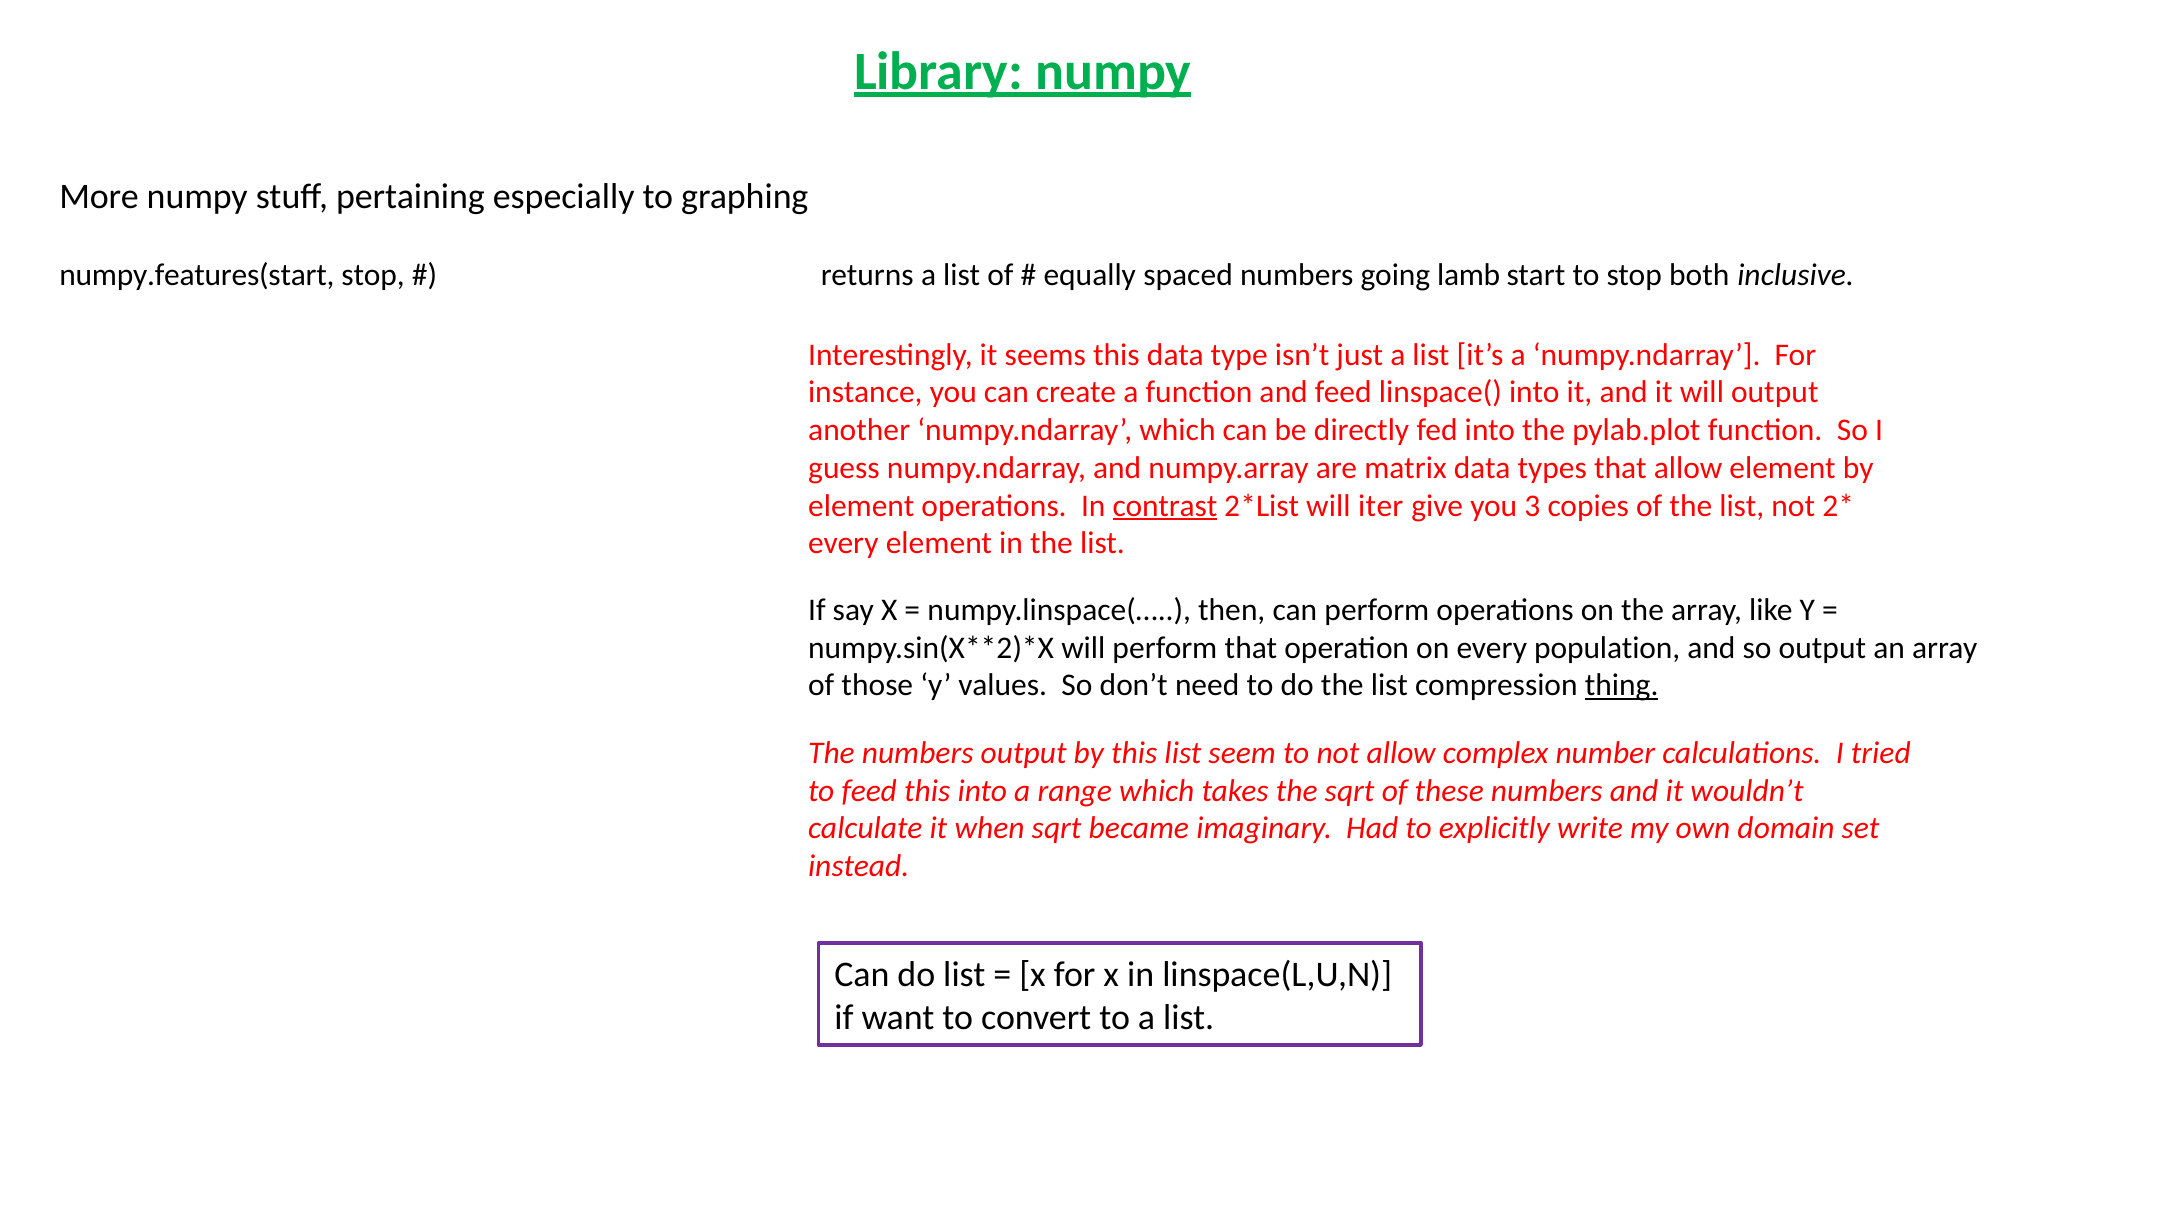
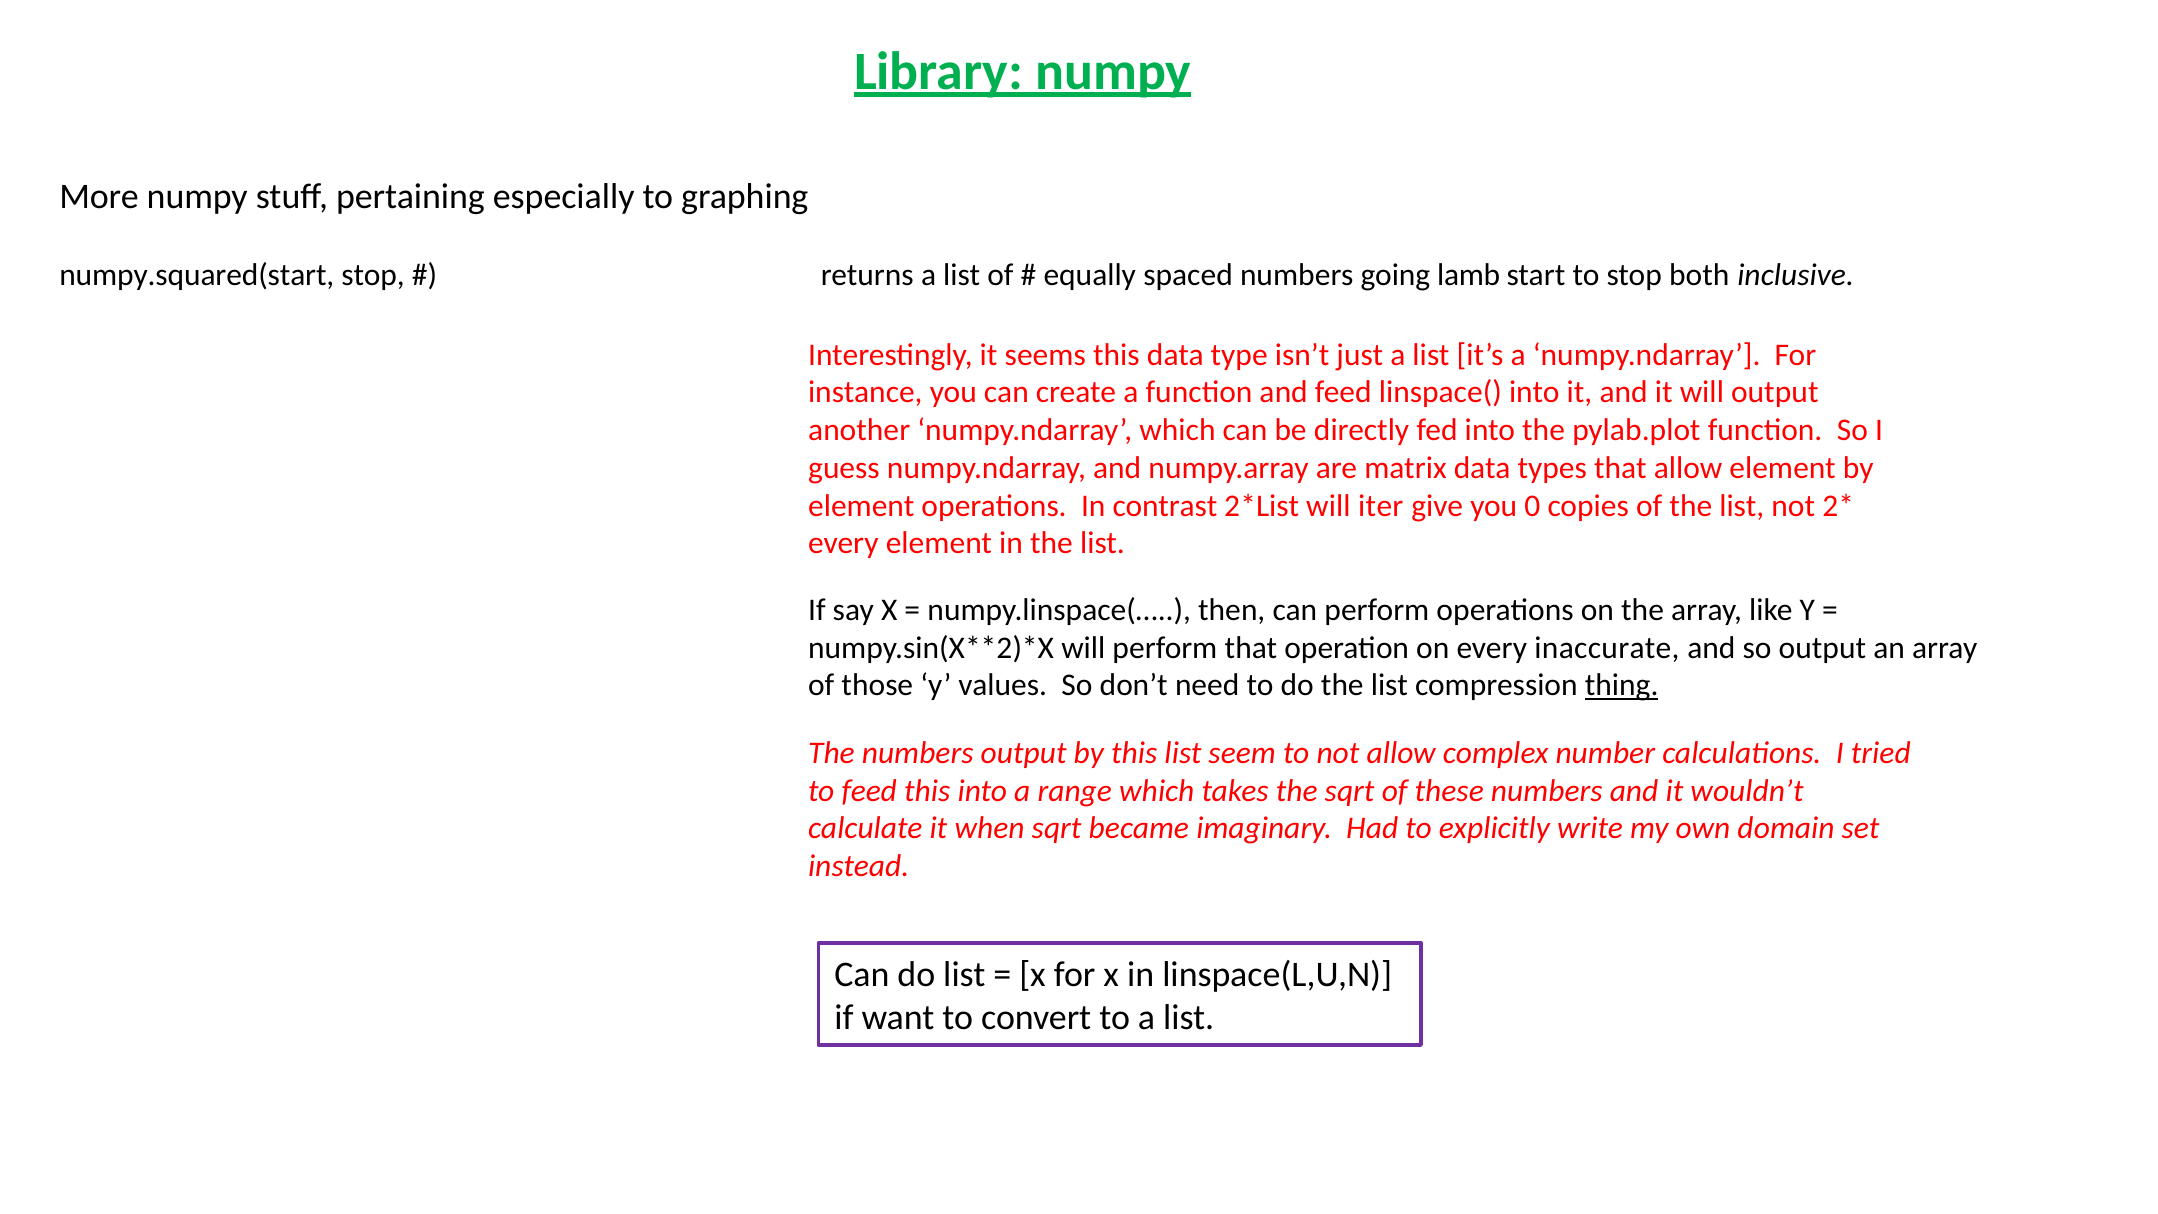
numpy.features(start: numpy.features(start -> numpy.squared(start (197, 275)
contrast underline: present -> none (1165, 506)
3: 3 -> 0 (1532, 506)
population: population -> inaccurate (1607, 648)
